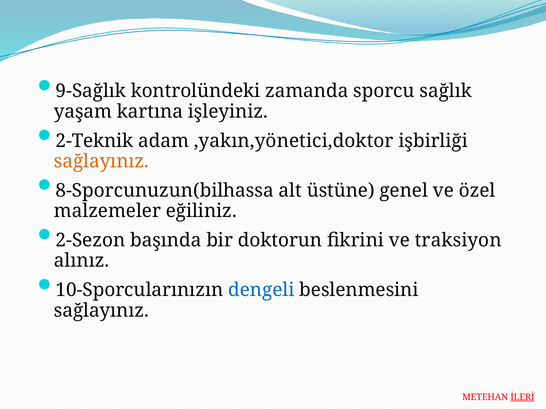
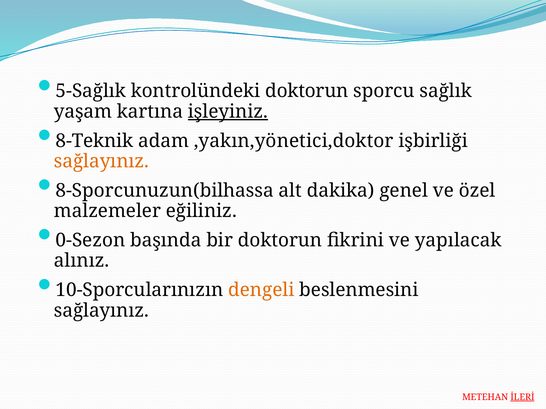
9-Sağlık: 9-Sağlık -> 5-Sağlık (91, 91)
kontrolündeki zamanda: zamanda -> doktorun (307, 91)
işleyiniz underline: none -> present (228, 112)
2-Teknik: 2-Teknik -> 8-Teknik (94, 141)
üstüne: üstüne -> dakika (341, 191)
2-Sezon: 2-Sezon -> 0-Sezon (90, 241)
traksiyon: traksiyon -> yapılacak (458, 241)
dengeli colour: blue -> orange (261, 290)
